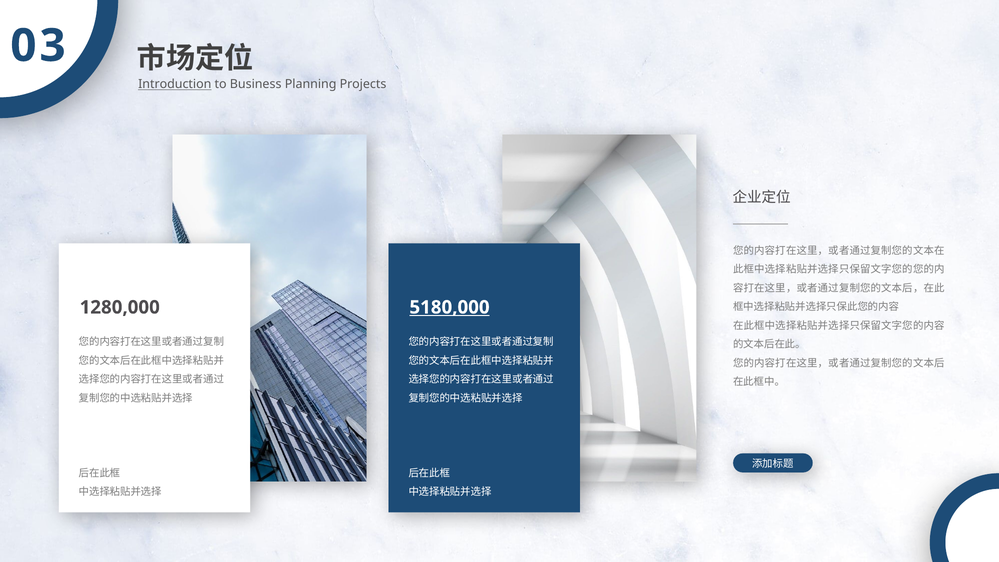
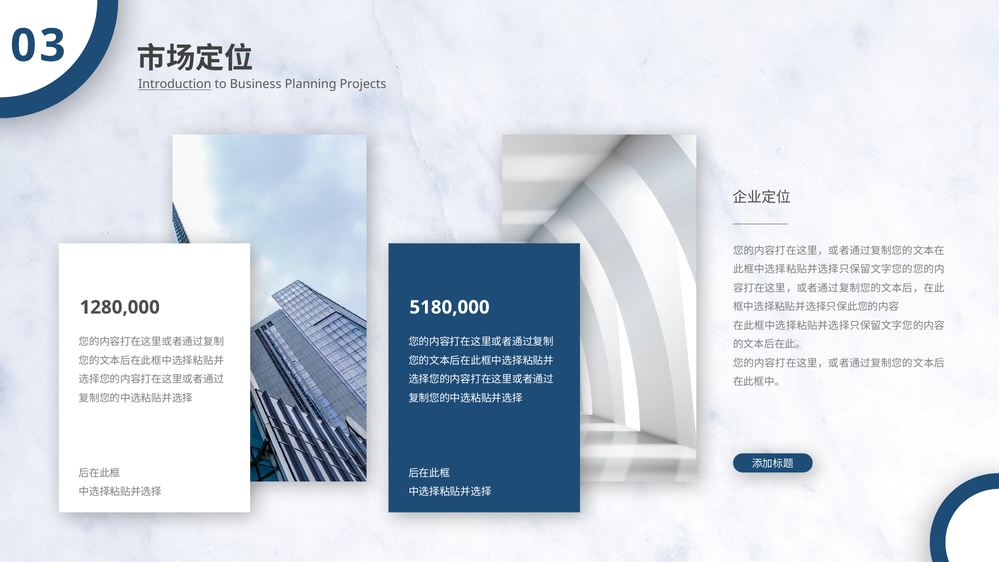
5180,000 underline: present -> none (450, 307)
